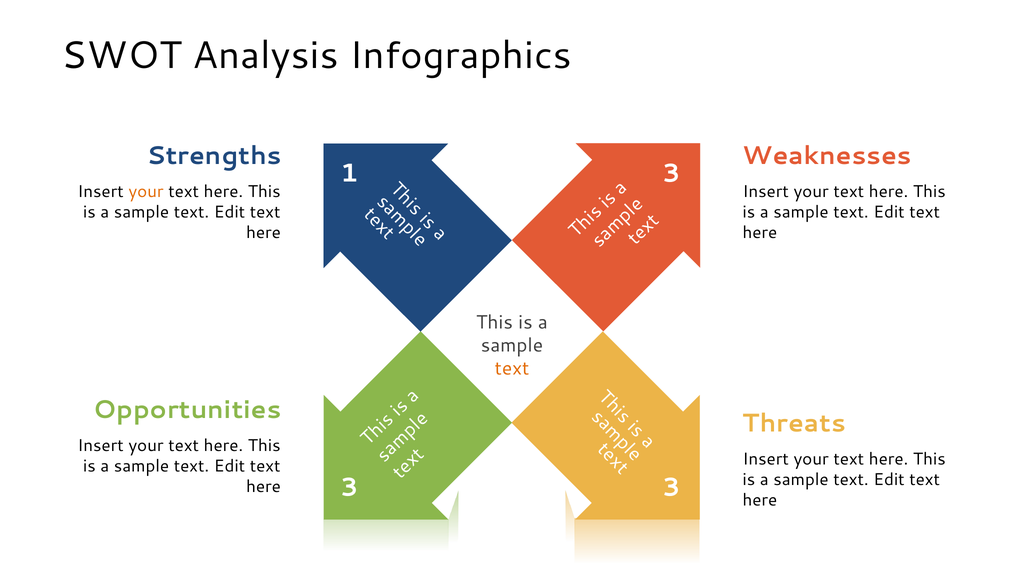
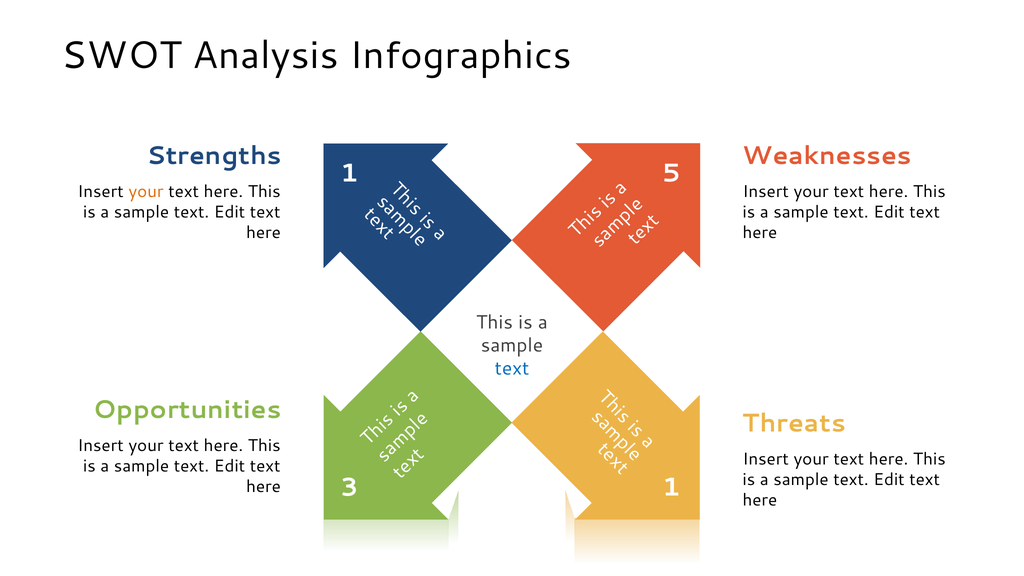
1 3: 3 -> 5 (671, 173)
text colour: orange -> blue (512, 369)
3: 3 -> 1 (671, 487)
